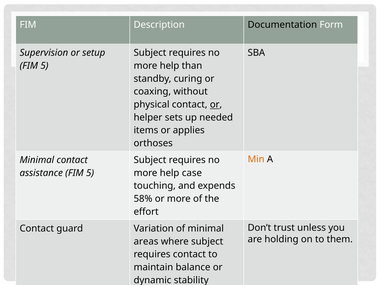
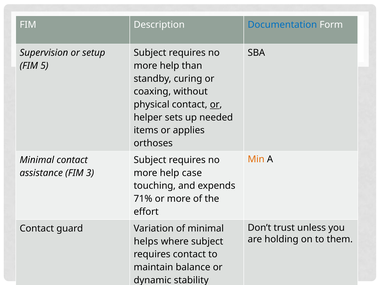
Documentation colour: black -> blue (282, 25)
assistance FIM 5: 5 -> 3 (90, 173)
58%: 58% -> 71% (143, 199)
areas: areas -> helps (146, 241)
